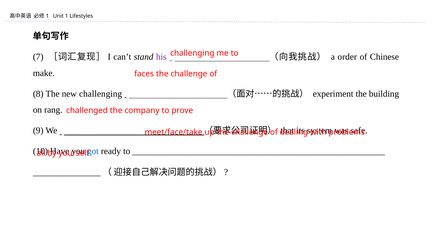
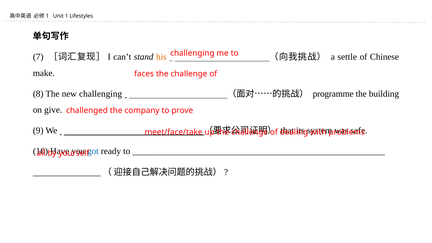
his colour: purple -> orange (161, 57)
order: order -> settle (347, 57)
experiment: experiment -> programme (333, 94)
rang: rang -> give (53, 110)
